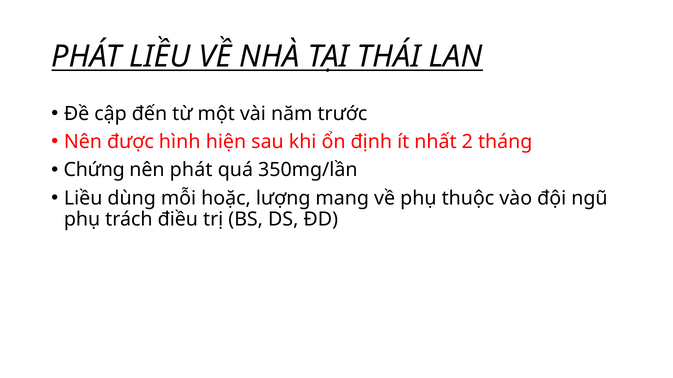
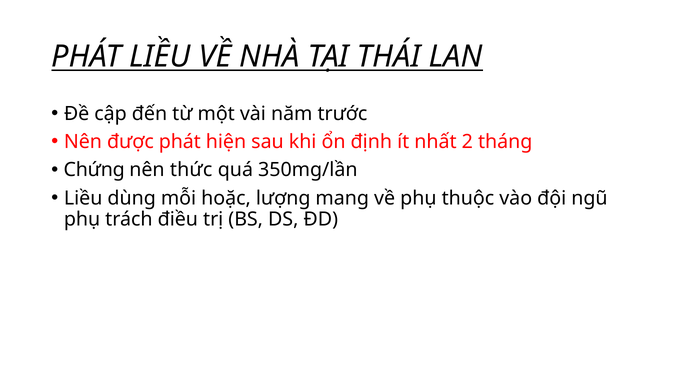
được hình: hình -> phát (180, 142)
nên phát: phát -> thức (191, 170)
